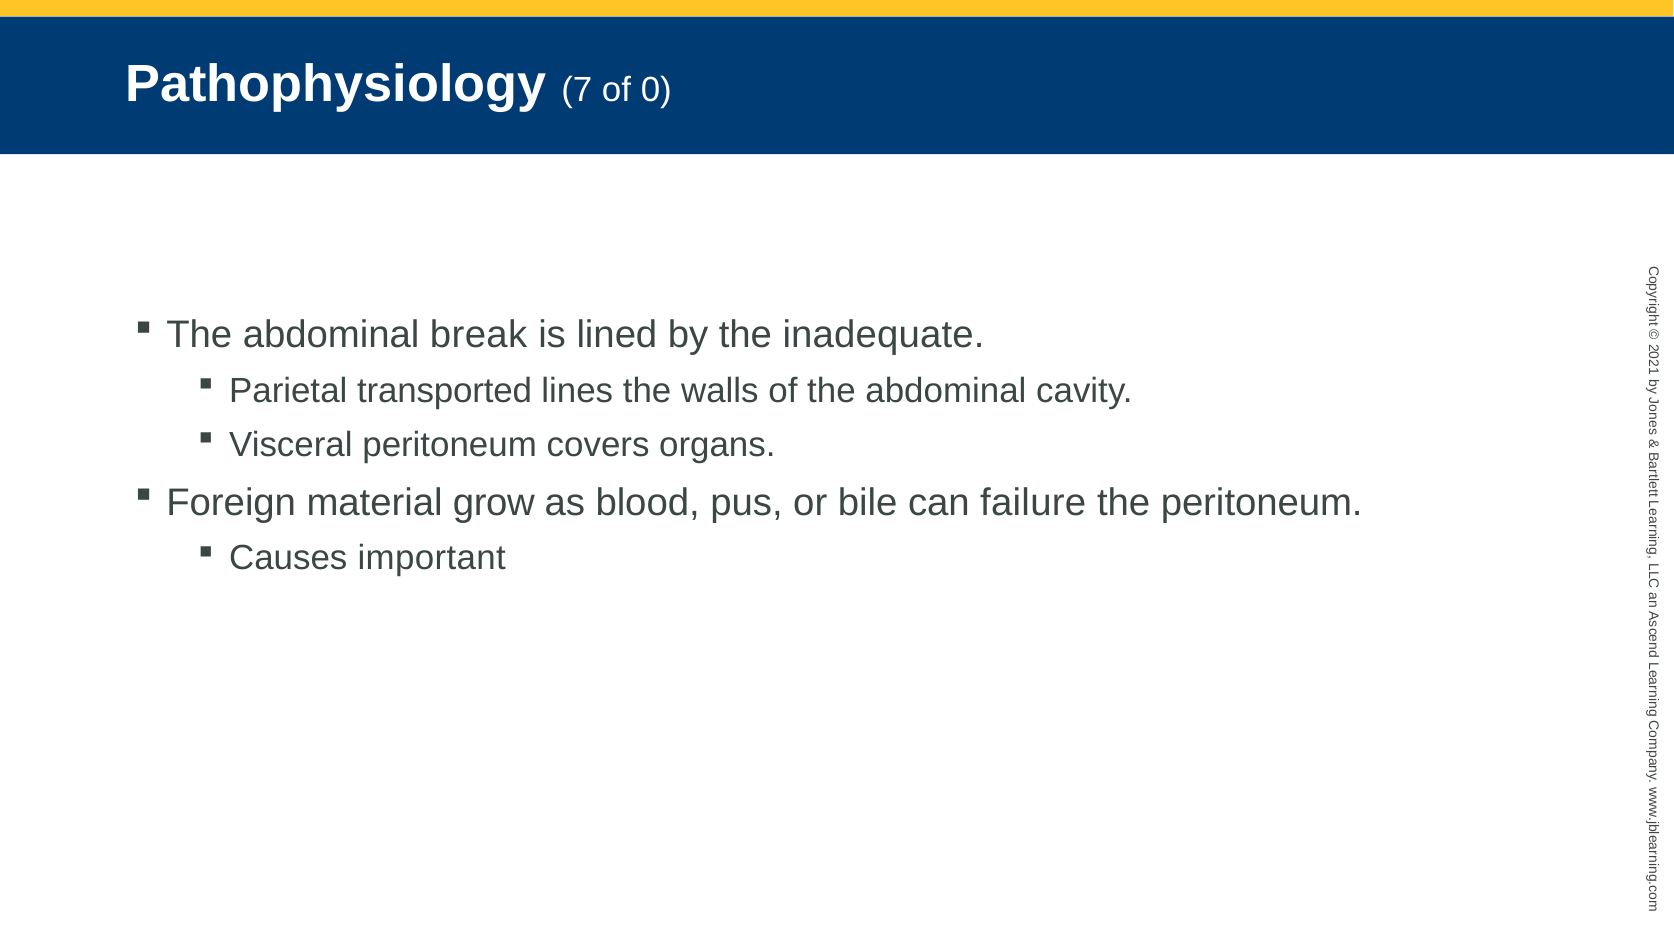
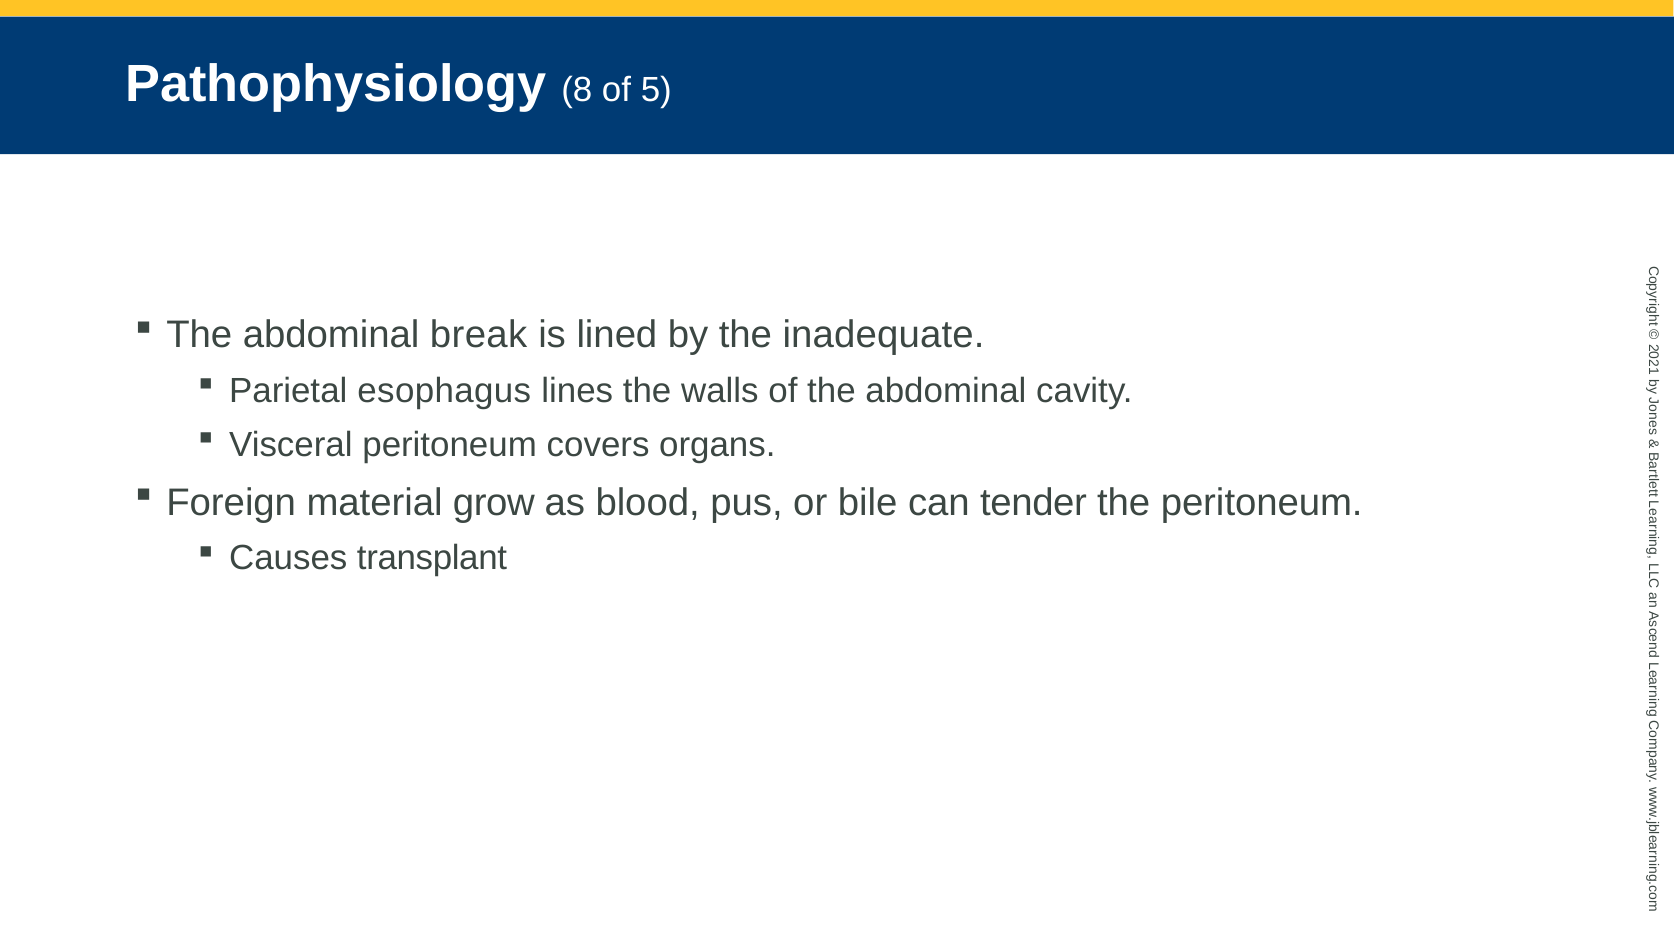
7: 7 -> 8 (577, 90)
of 0: 0 -> 5 (656, 90)
transported: transported -> esophagus (444, 390)
failure: failure -> tender (1034, 502)
important: important -> transplant (432, 558)
